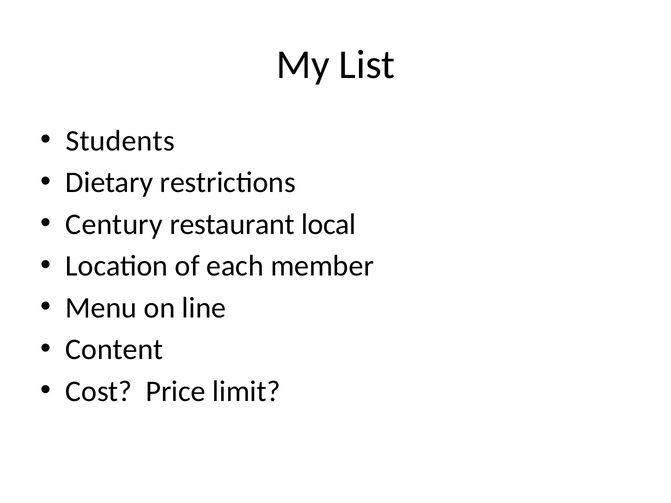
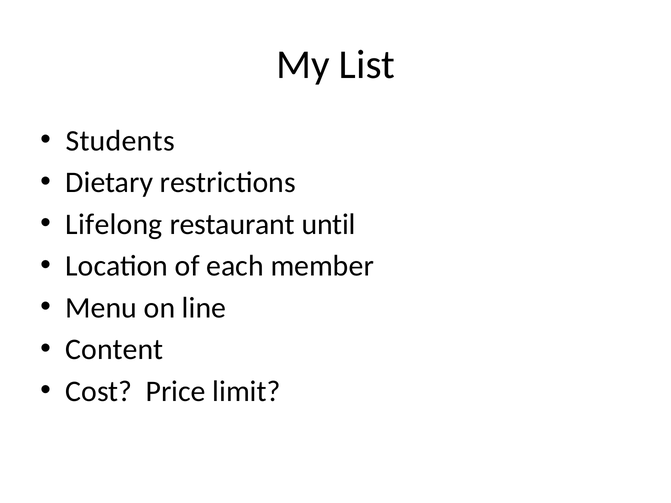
Century: Century -> Lifelong (114, 224)
local: local -> until (329, 224)
